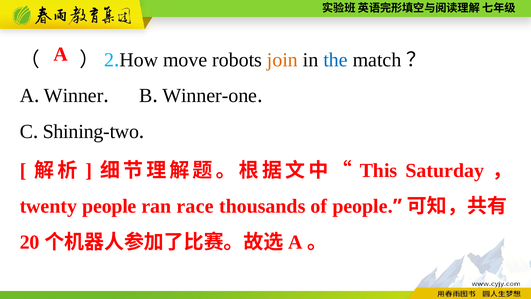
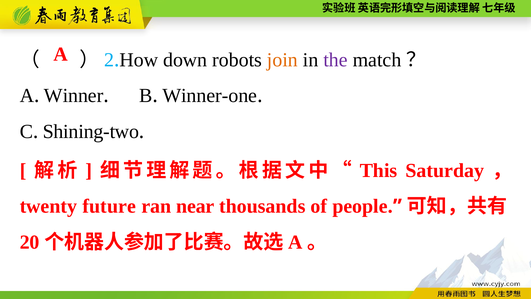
move: move -> down (185, 60)
the colour: blue -> purple (336, 60)
twenty people: people -> future (109, 206)
race: race -> near (195, 206)
